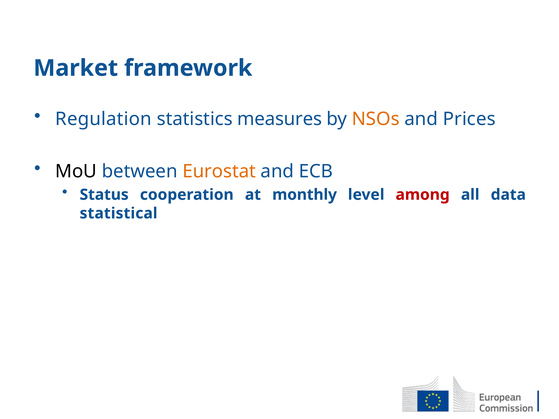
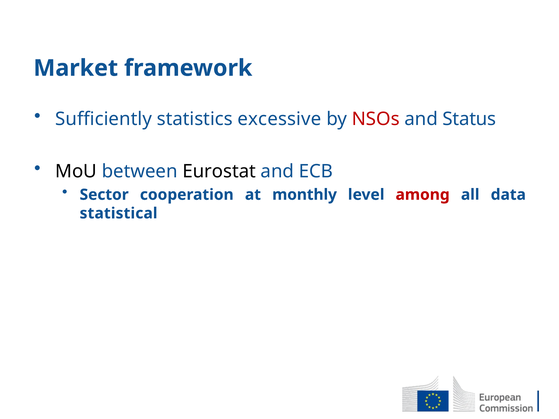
Regulation: Regulation -> Sufficiently (104, 119)
measures: measures -> excessive (279, 119)
NSOs colour: orange -> red (376, 119)
Prices: Prices -> Status (469, 119)
Eurostat colour: orange -> black (219, 171)
Status: Status -> Sector (104, 195)
